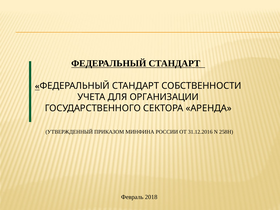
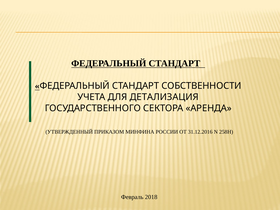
ОРГАНИЗАЦИИ: ОРГАНИЗАЦИИ -> ДЕТАЛИЗАЦИЯ (164, 97)
